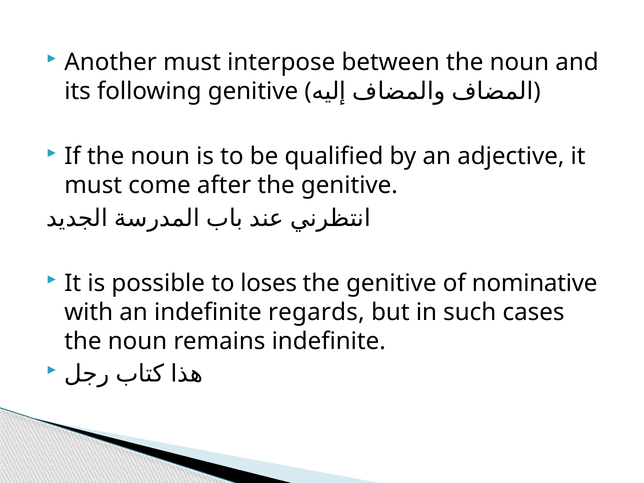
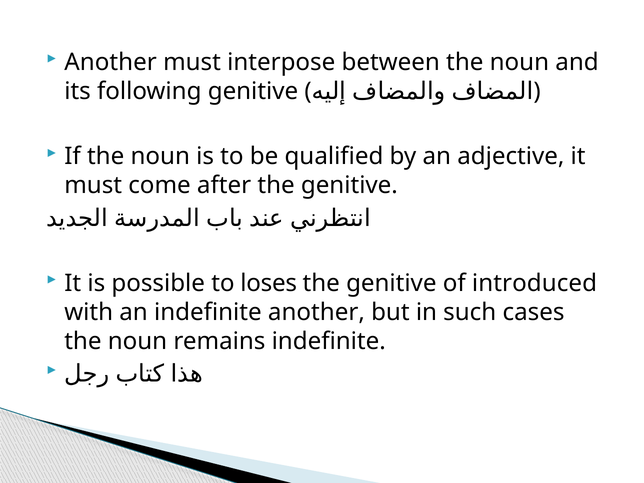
nominative: nominative -> introduced (534, 283)
indefinite regards: regards -> another (316, 312)
